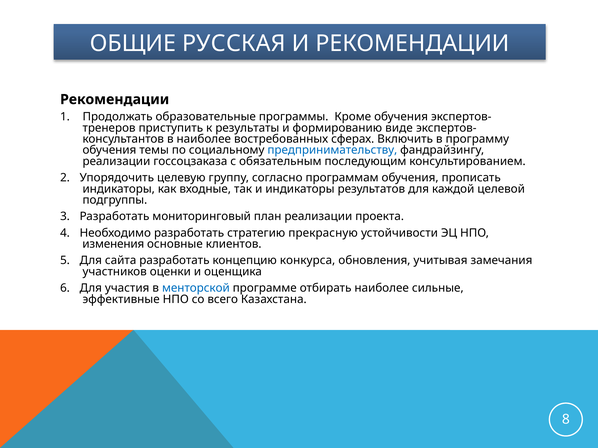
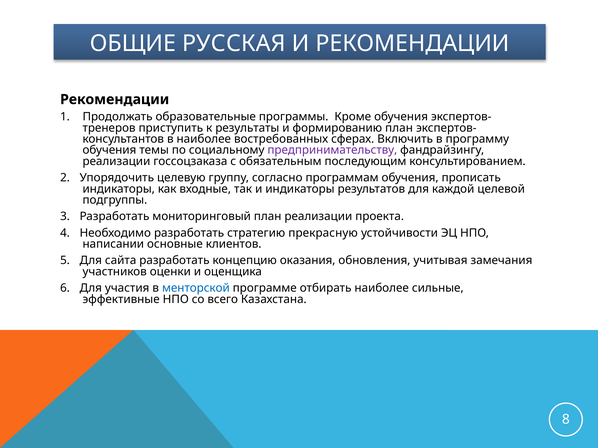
формированию виде: виде -> план (399, 128)
предпринимательству colour: blue -> purple (332, 150)
изменения: изменения -> написании (113, 244)
конкурса: конкурса -> оказания (308, 261)
